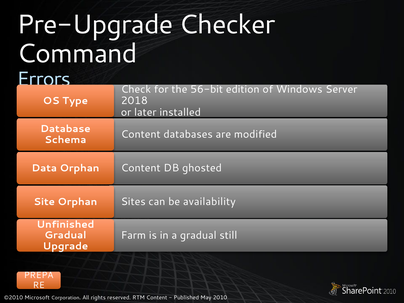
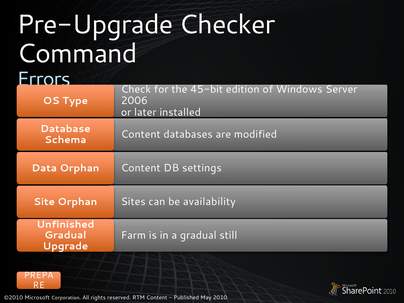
56-bit: 56-bit -> 45-bit (207, 89)
2018: 2018 -> 2006 (134, 101)
ghosted: ghosted -> settings (202, 168)
